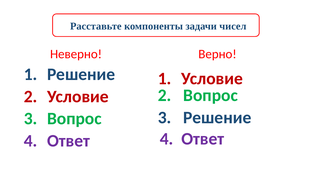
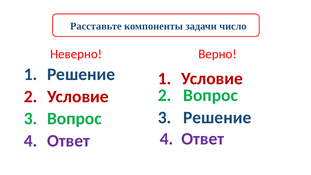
чисел: чисел -> число (233, 26)
